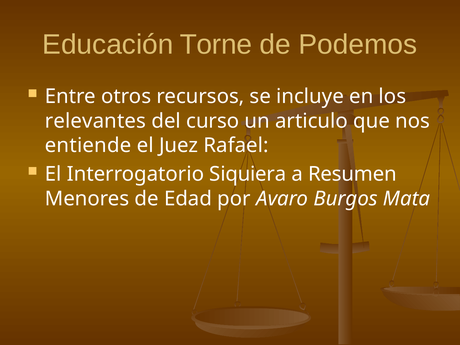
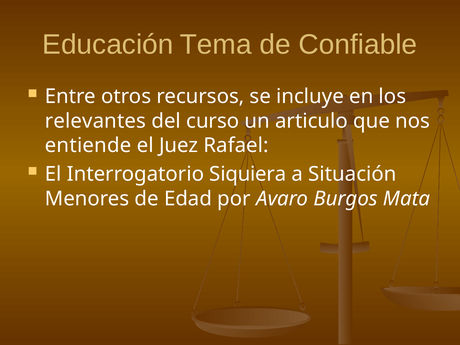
Torne: Torne -> Tema (216, 45)
Podemos: Podemos -> Confiable (358, 45)
Resumen: Resumen -> Situación (352, 174)
